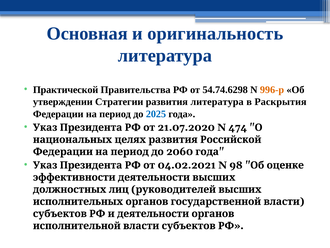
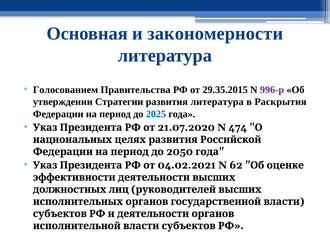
оригинальность: оригинальность -> закономерности (215, 33)
Практической: Практической -> Голосованием (66, 90)
54.74.6298: 54.74.6298 -> 29.35.2015 (225, 90)
996-р colour: orange -> purple (272, 90)
2060: 2060 -> 2050 (180, 151)
98: 98 -> 62 (236, 165)
